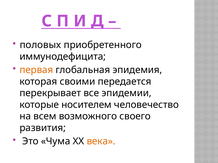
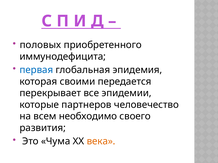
первая colour: orange -> blue (36, 70)
носителем: носителем -> партнеров (86, 105)
возможного: возможного -> необходимо (88, 117)
